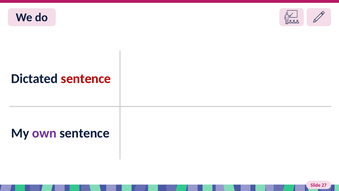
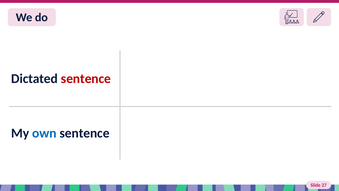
own colour: purple -> blue (44, 133)
